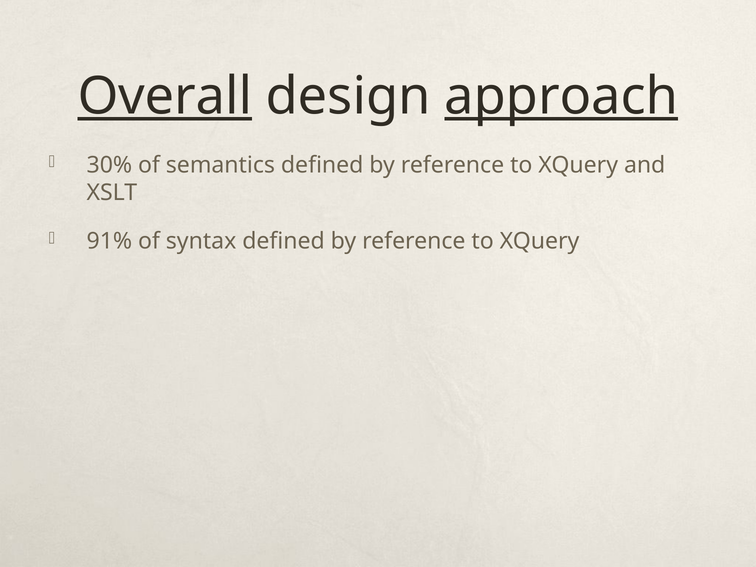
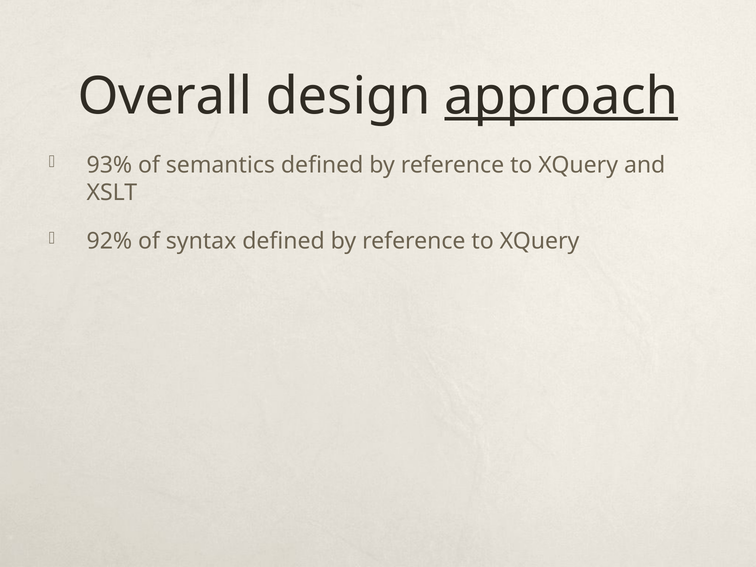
Overall underline: present -> none (165, 96)
30%: 30% -> 93% (109, 165)
91%: 91% -> 92% (109, 241)
